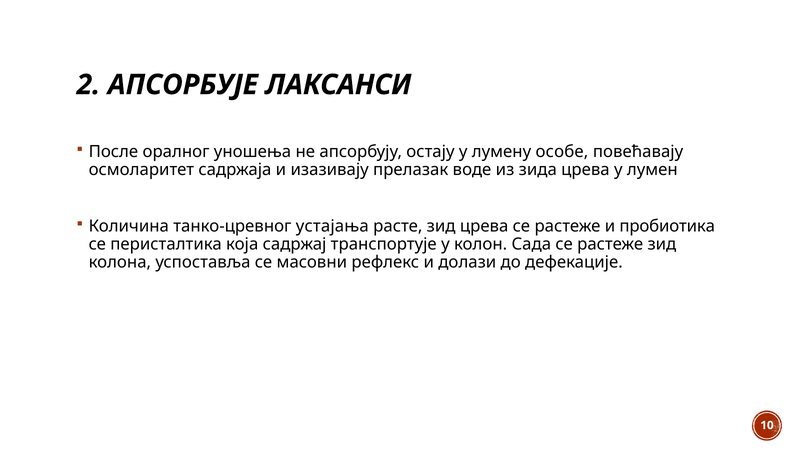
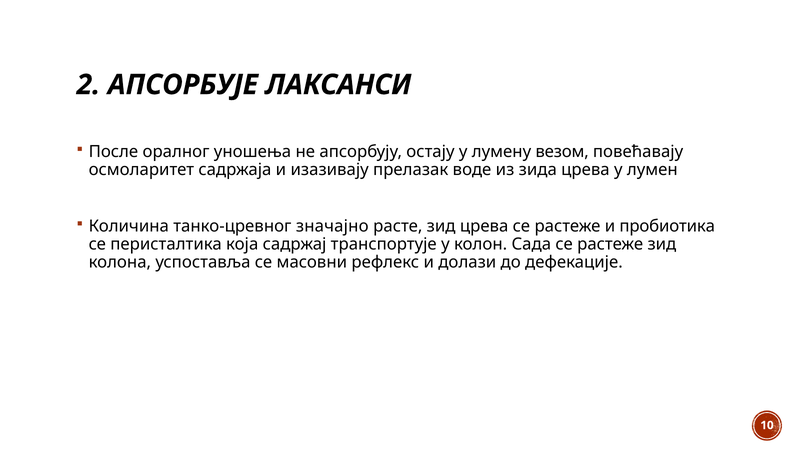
особе: особе -> везом (562, 152)
устајања: устајања -> значајно (332, 226)
